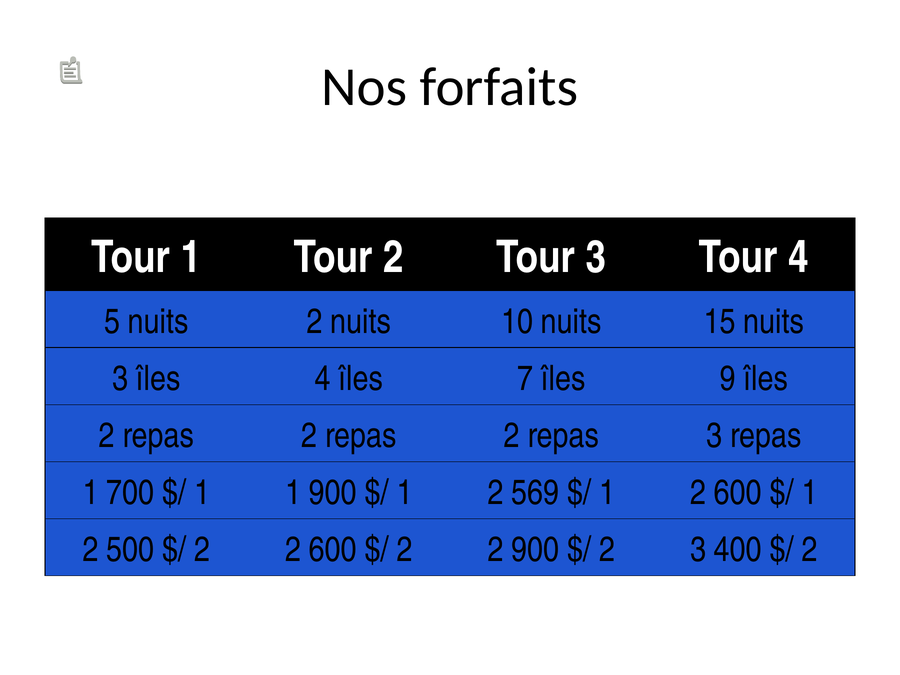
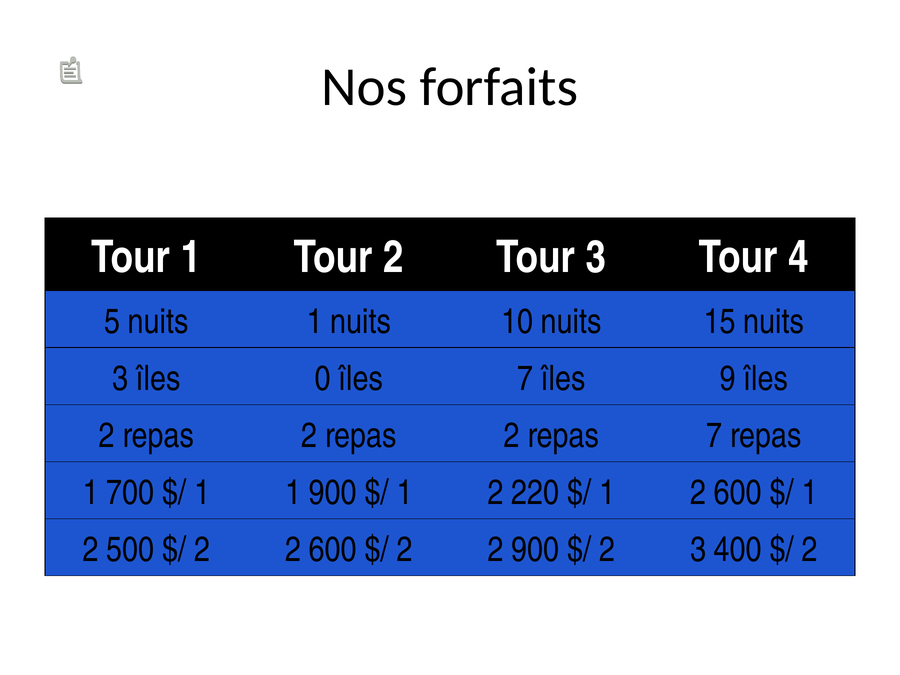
nuits 2: 2 -> 1 (315, 322)
îles 4: 4 -> 0 (323, 379)
repas 3: 3 -> 7 (714, 436)
569: 569 -> 220 (535, 493)
